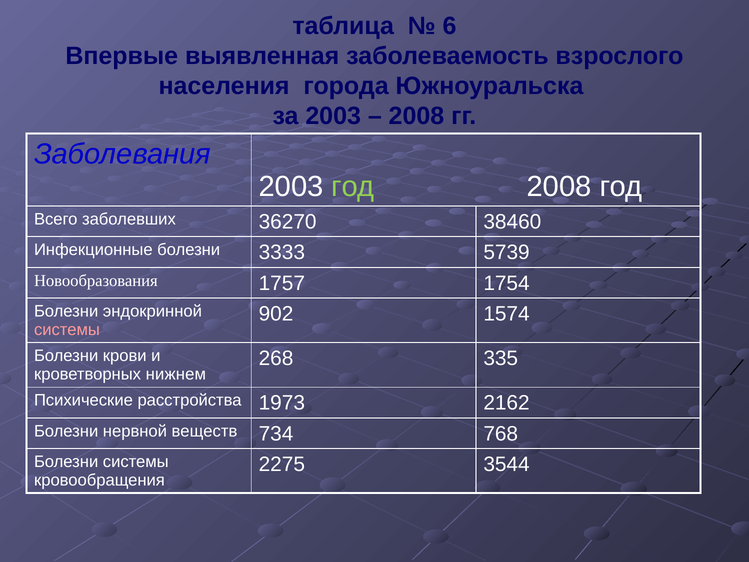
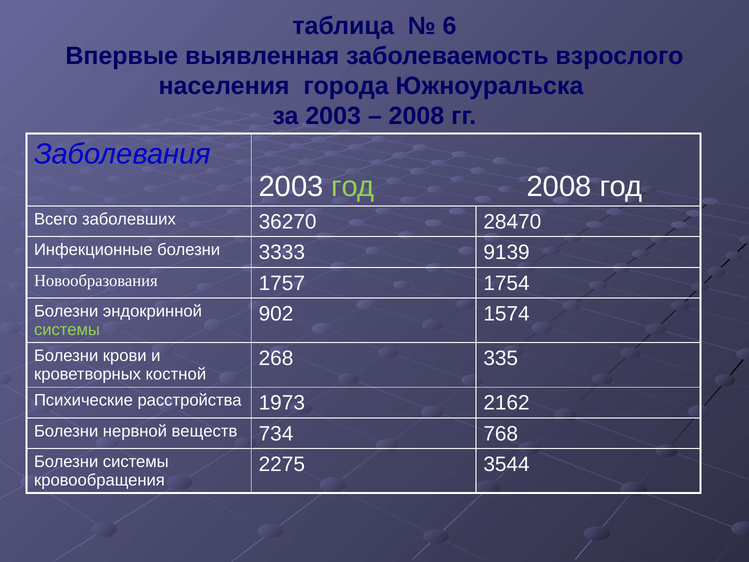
38460: 38460 -> 28470 (512, 222)
5739: 5739 -> 9139 (507, 252)
системы colour: pink -> light green (67, 330)
нижнем: нижнем -> костной (176, 374)
